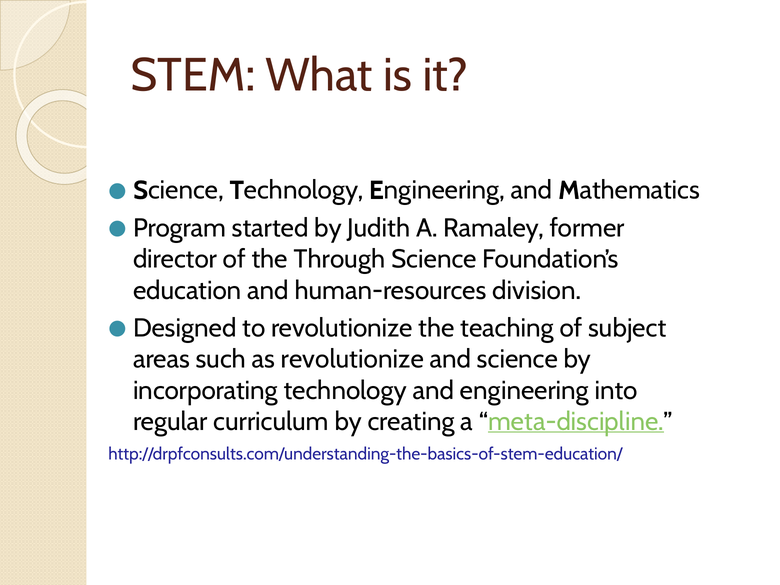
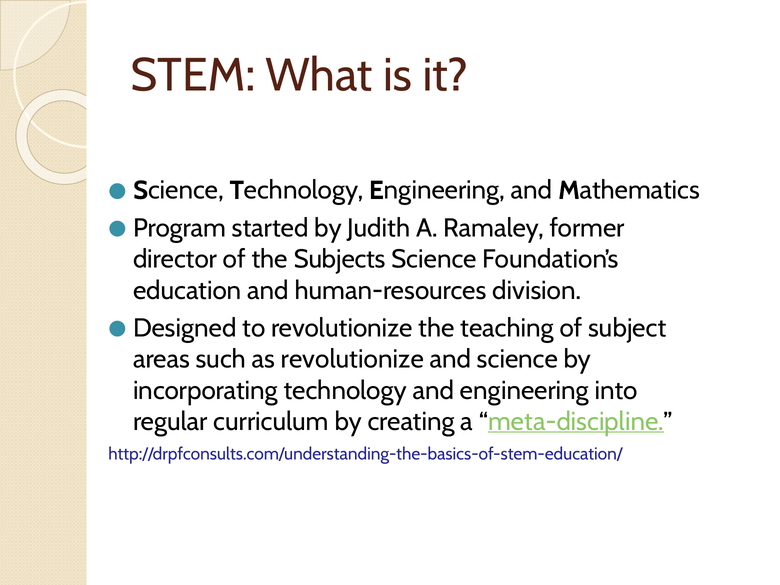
Through: Through -> Subjects (340, 259)
